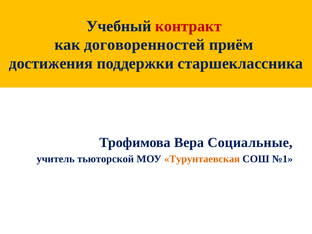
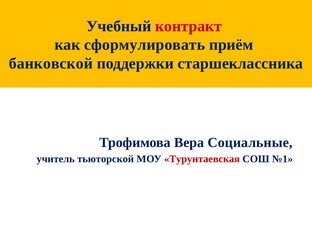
договоренностей: договоренностей -> сформулировать (145, 45)
достижения: достижения -> банковской (51, 64)
Турунтаевская colour: orange -> red (202, 159)
